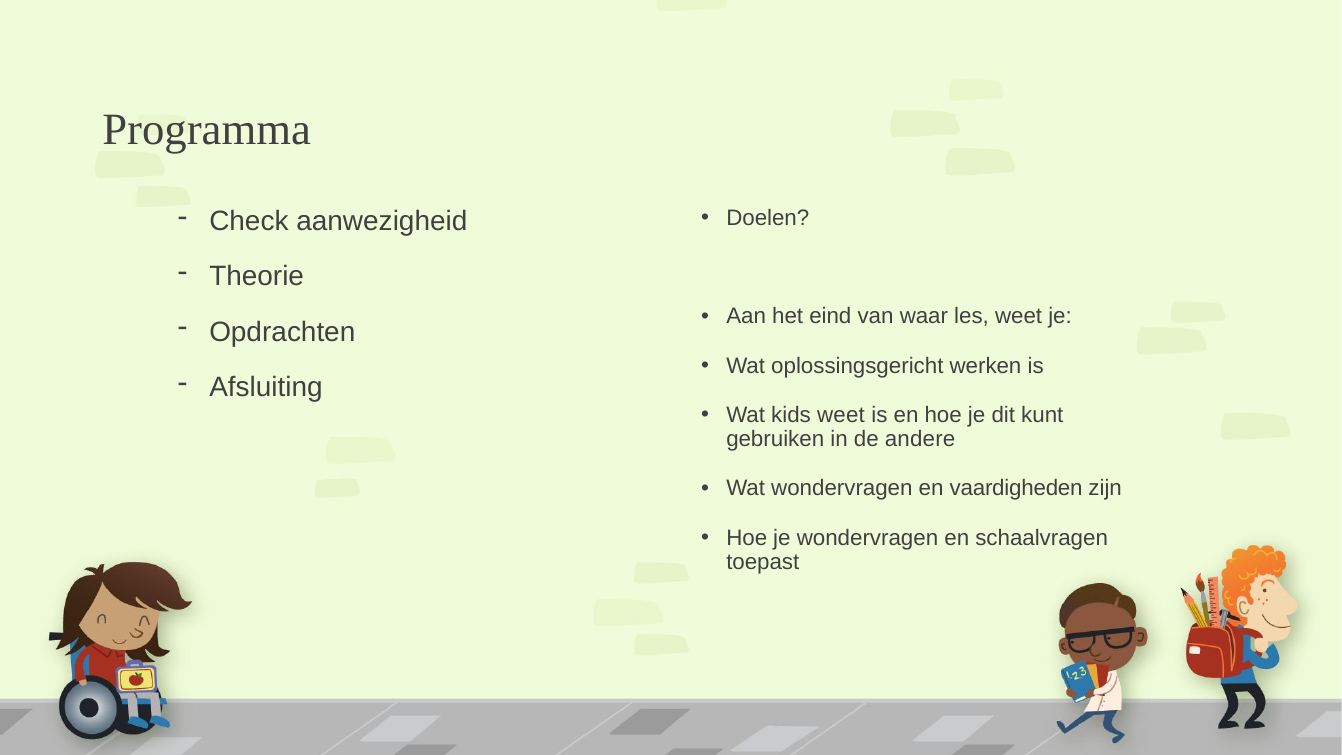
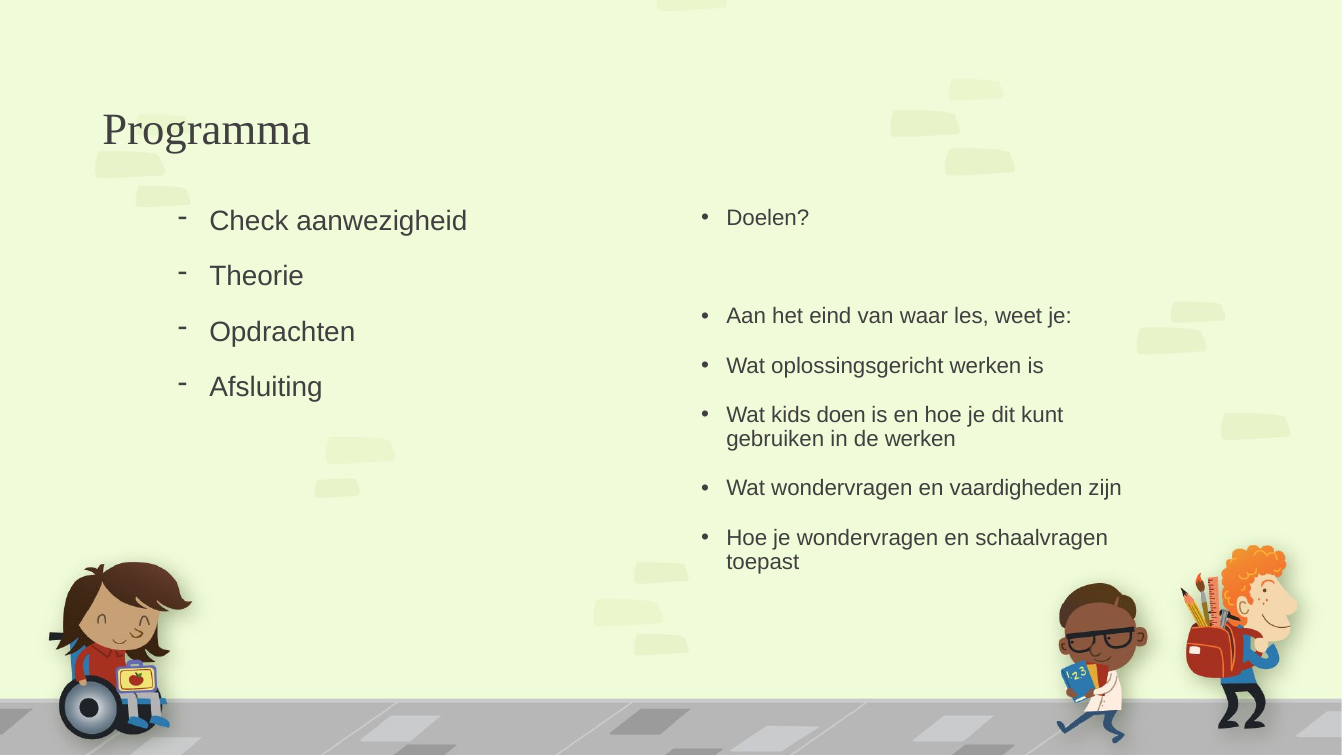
kids weet: weet -> doen (841, 415)
de andere: andere -> werken (920, 439)
